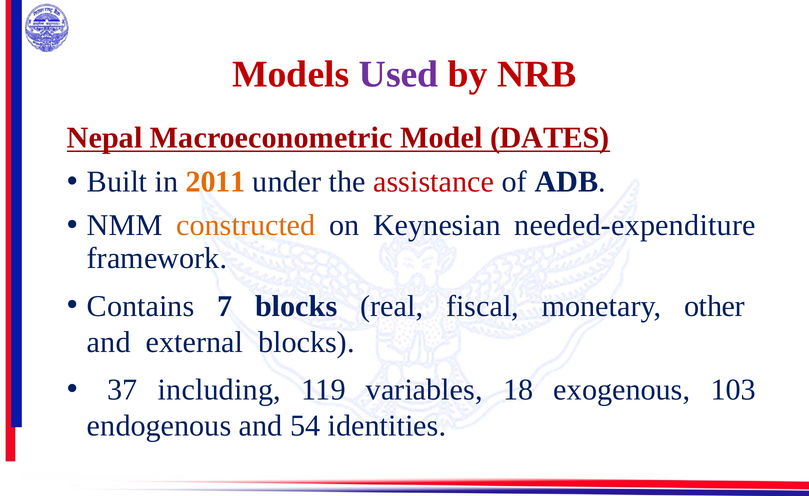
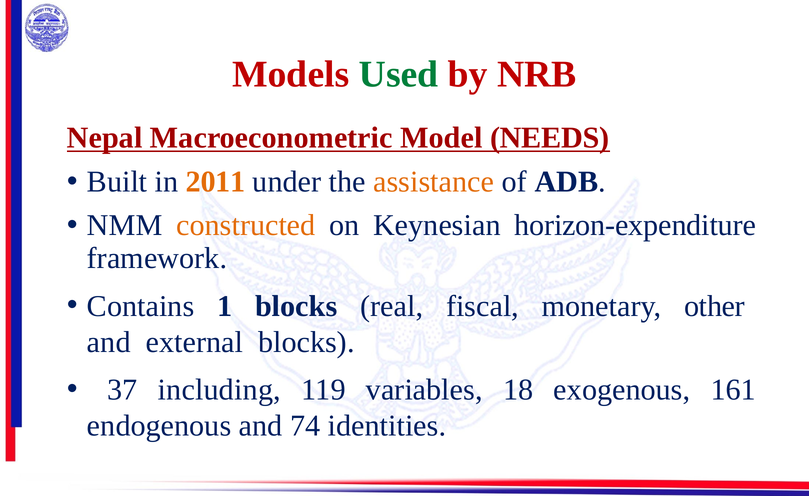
Used colour: purple -> green (399, 74)
DATES: DATES -> NEEDS (550, 138)
assistance colour: red -> orange (434, 182)
needed-expenditure: needed-expenditure -> horizon-expenditure (635, 226)
7: 7 -> 1 (225, 306)
103: 103 -> 161 (733, 390)
54: 54 -> 74 (305, 426)
